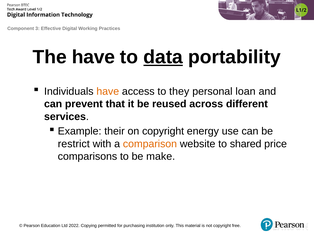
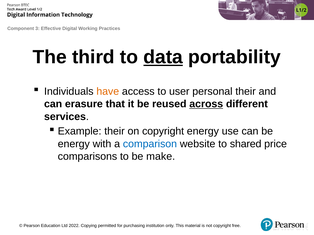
The have: have -> third (93, 57)
they: they -> user (179, 92)
personal loan: loan -> their (246, 92)
prevent: prevent -> erasure (84, 104)
across underline: none -> present (206, 104)
restrict: restrict -> energy (74, 144)
comparison colour: orange -> blue (150, 144)
